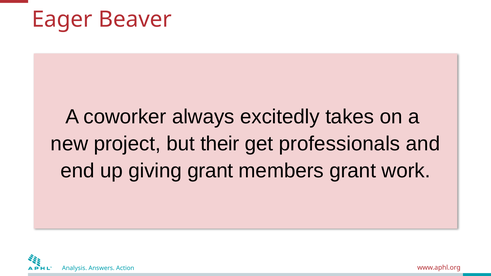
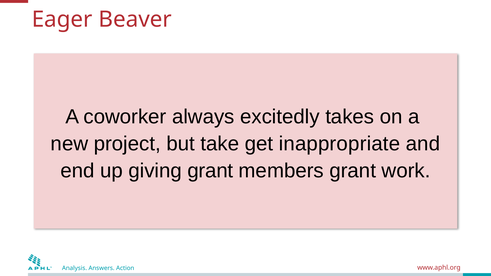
their: their -> take (220, 144)
professionals: professionals -> inappropriate (339, 144)
